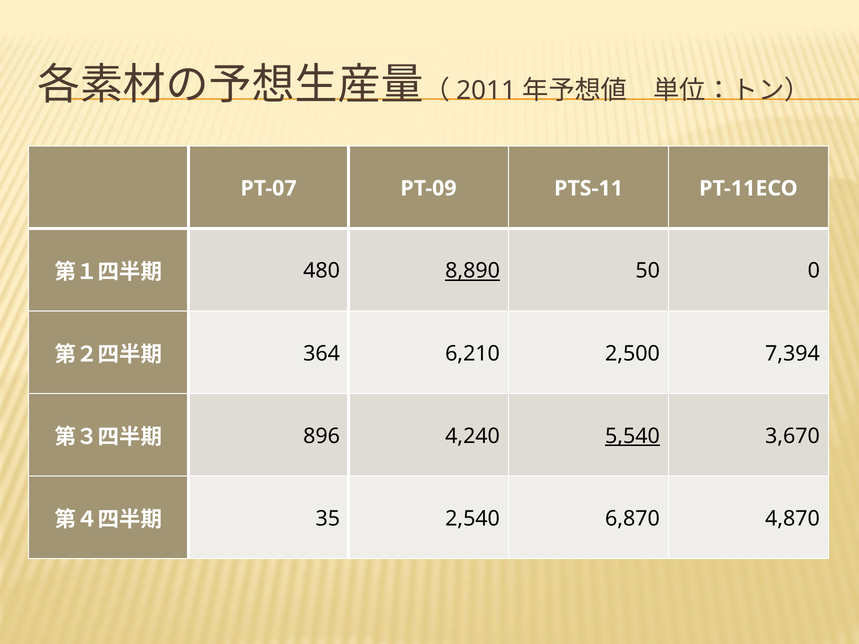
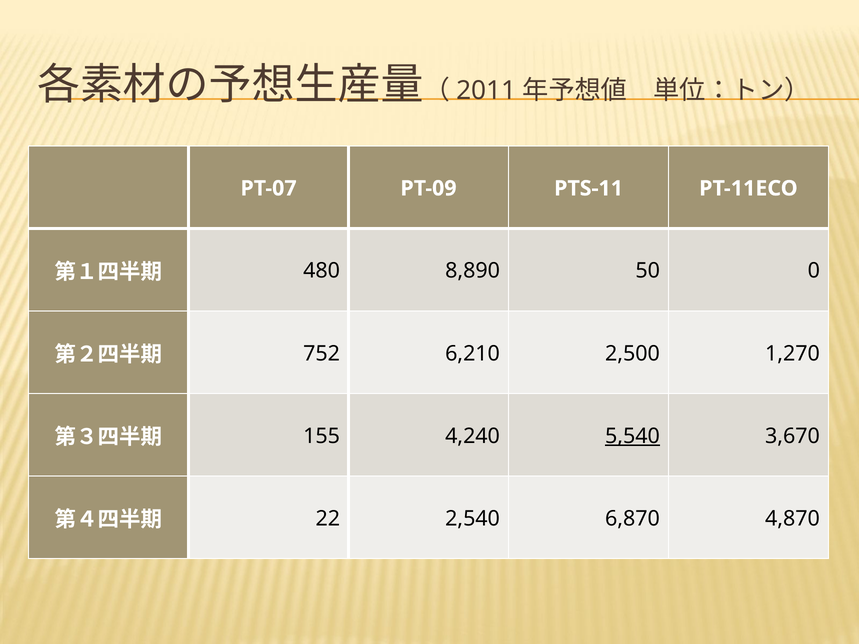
8,890 underline: present -> none (473, 271)
364: 364 -> 752 (322, 354)
7,394: 7,394 -> 1,270 (792, 354)
896: 896 -> 155 (322, 436)
35: 35 -> 22 (328, 519)
